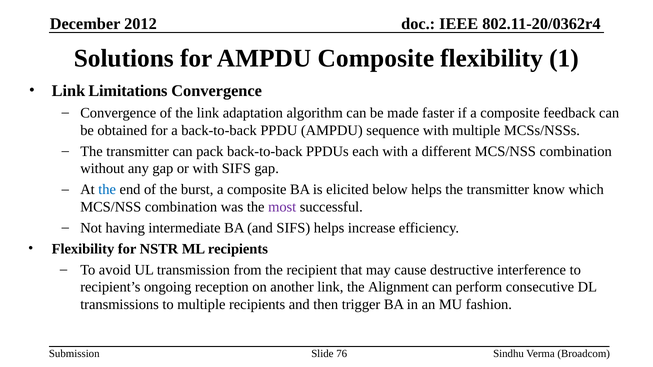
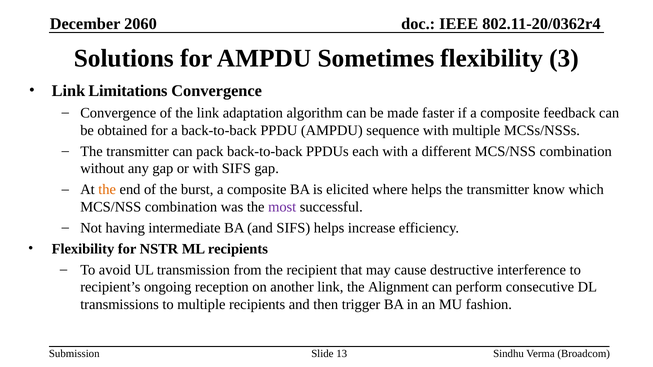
2012: 2012 -> 2060 (140, 24)
AMPDU Composite: Composite -> Sometimes (376, 58)
1: 1 -> 3 (564, 58)
the colour: blue -> orange (107, 190)
below: below -> where (390, 190)
76: 76 -> 13 (342, 354)
